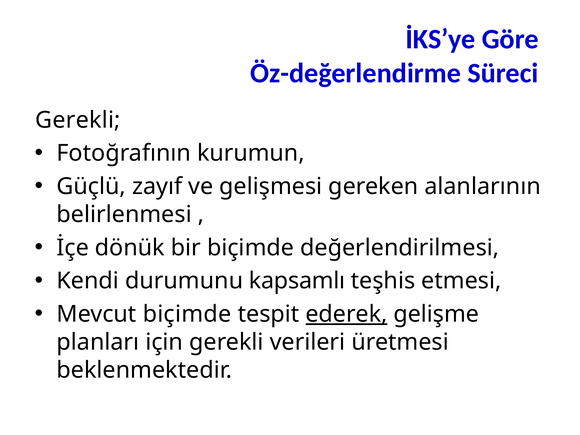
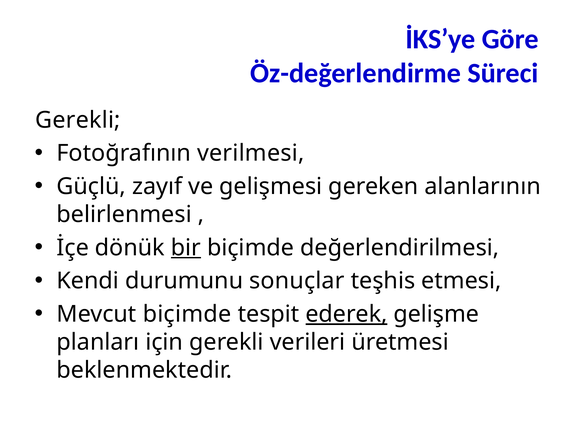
kurumun: kurumun -> verilmesi (251, 153)
bir underline: none -> present (186, 248)
kapsamlı: kapsamlı -> sonuçlar (297, 281)
